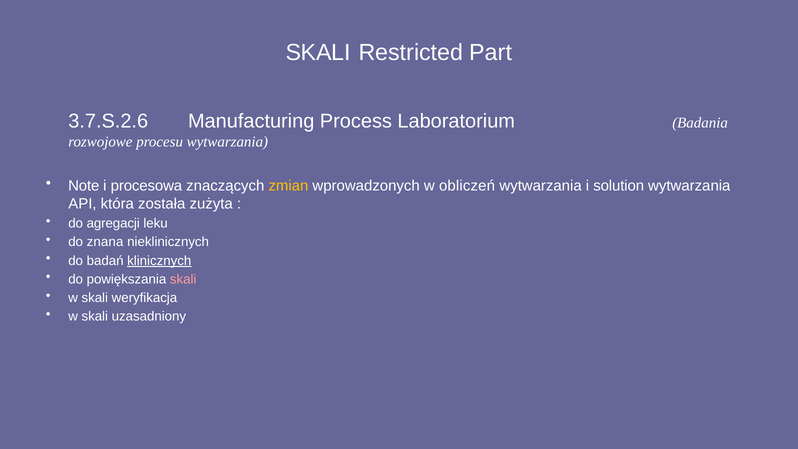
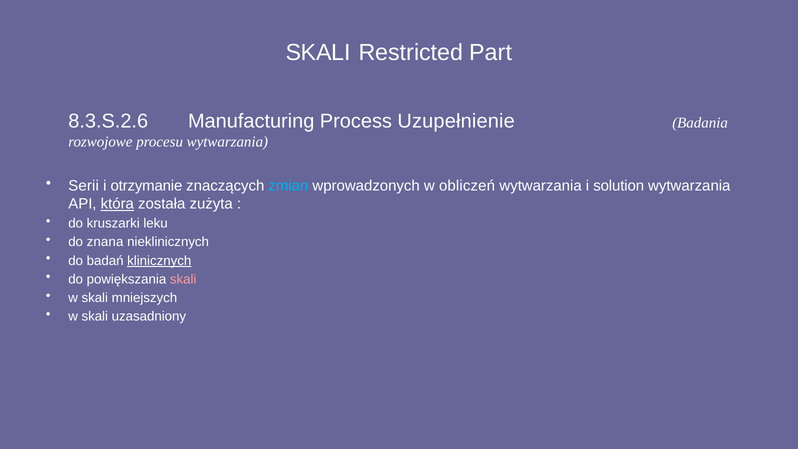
3.7.S.2.6: 3.7.S.2.6 -> 8.3.S.2.6 (108, 121)
Laboratorium: Laboratorium -> Uzupełnienie (456, 121)
Note: Note -> Serii (84, 186)
procesowa: procesowa -> otrzymanie (146, 186)
zmian colour: yellow -> light blue (288, 186)
która underline: none -> present (117, 204)
agregacji: agregacji -> kruszarki (113, 223)
weryfikacja: weryfikacja -> mniejszych (144, 298)
